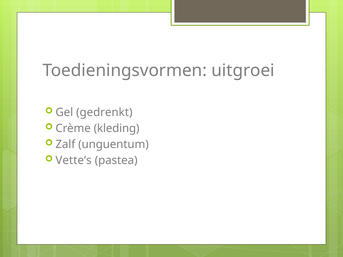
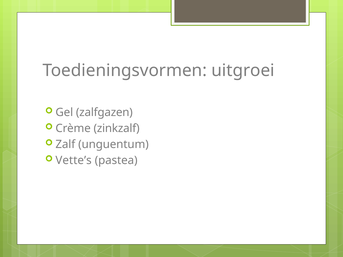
gedrenkt: gedrenkt -> zalfgazen (104, 113)
kleding: kleding -> zinkzalf (117, 129)
